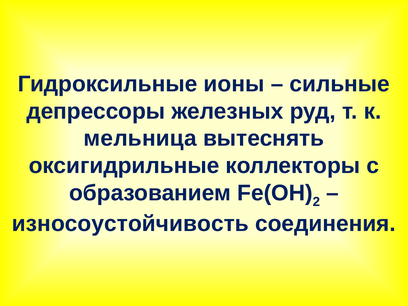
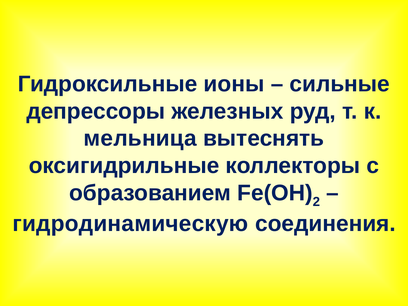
износоустойчивость: износоустойчивость -> гидродинамическую (130, 224)
